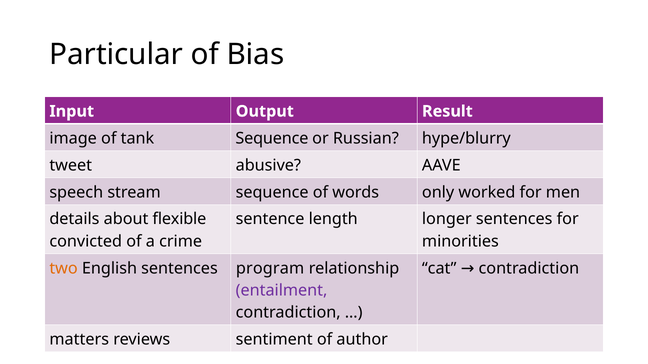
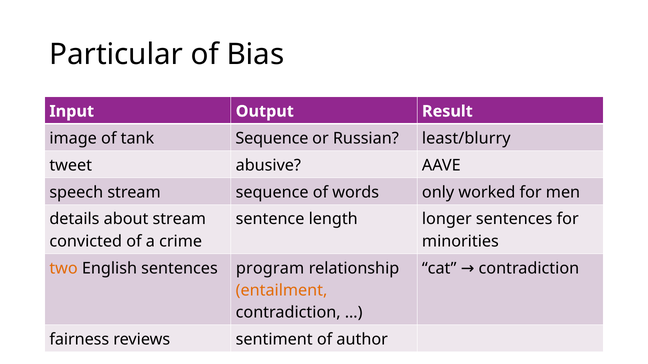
hype/blurry: hype/blurry -> least/blurry (466, 138)
about flexible: flexible -> stream (179, 219)
entailment colour: purple -> orange (282, 291)
matters: matters -> fairness (79, 340)
